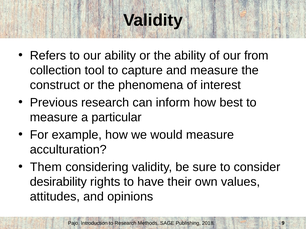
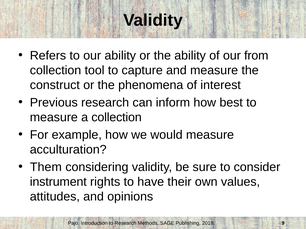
a particular: particular -> collection (117, 118)
desirability: desirability -> instrument (58, 182)
